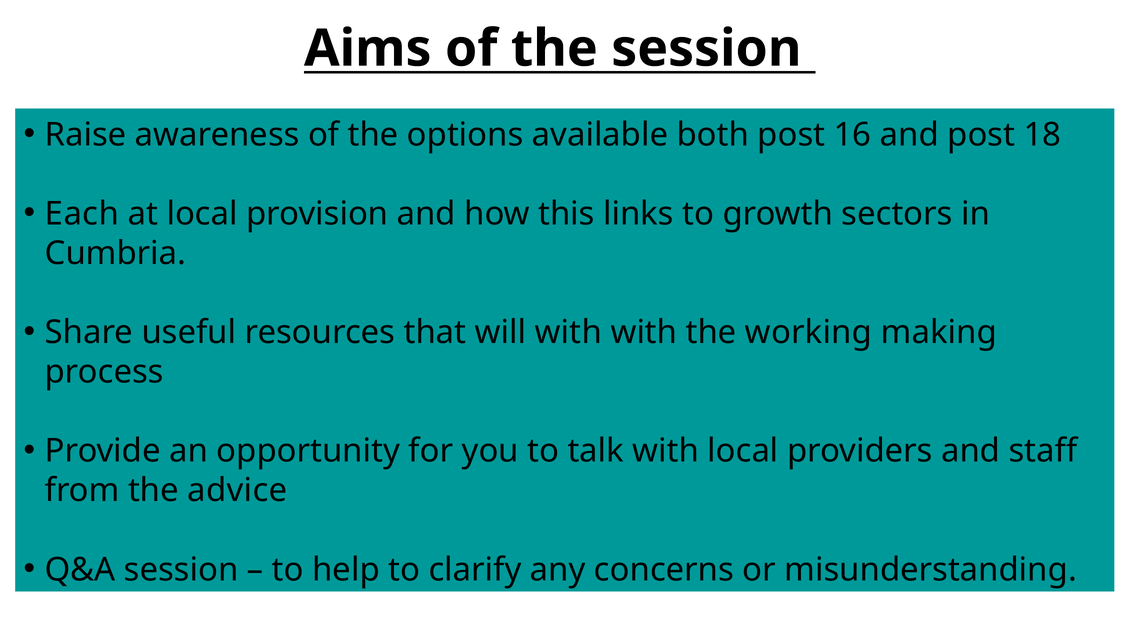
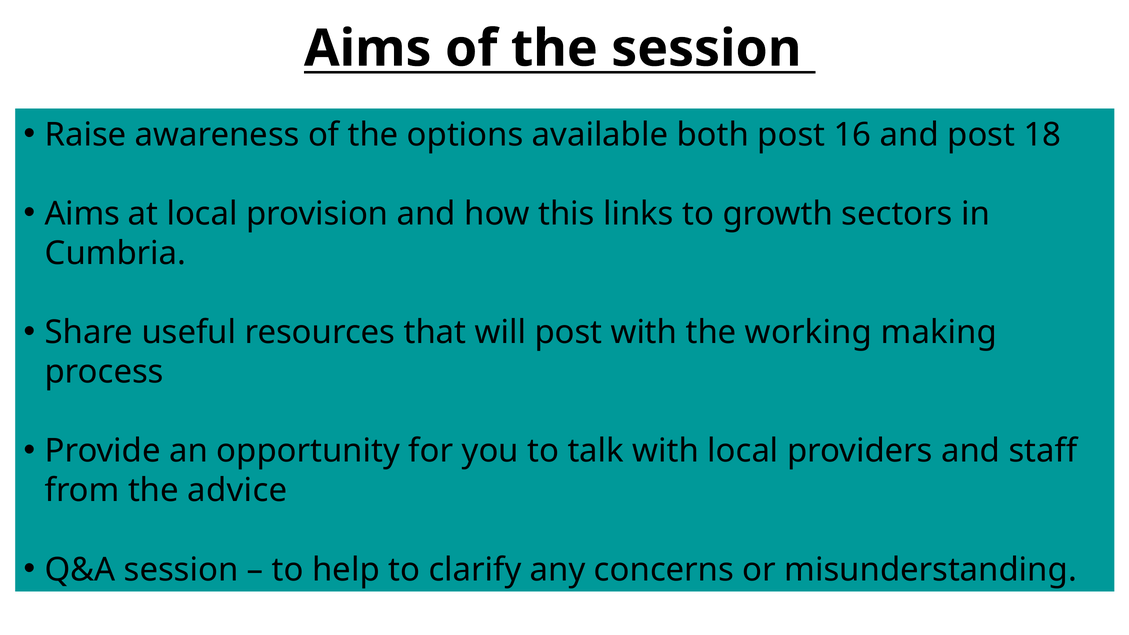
Each: Each -> Aims (82, 214)
will with: with -> post (568, 333)
